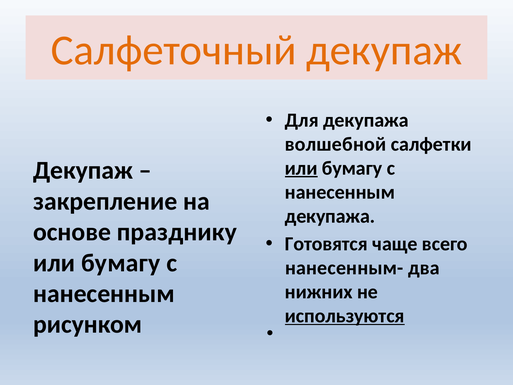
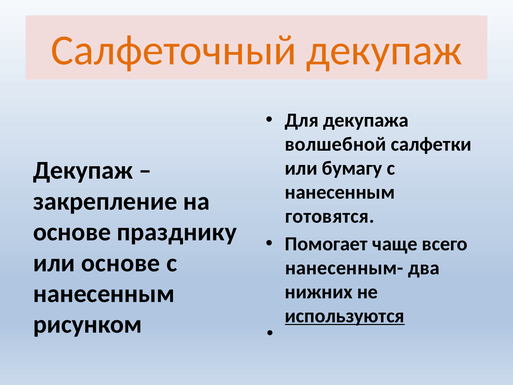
или underline: present -> none (301, 168)
декупажа: декупажа -> готовятся (330, 216)
Готовятся: Готовятся -> Помогает (326, 244)
бумагу: бумагу -> основе (121, 263)
